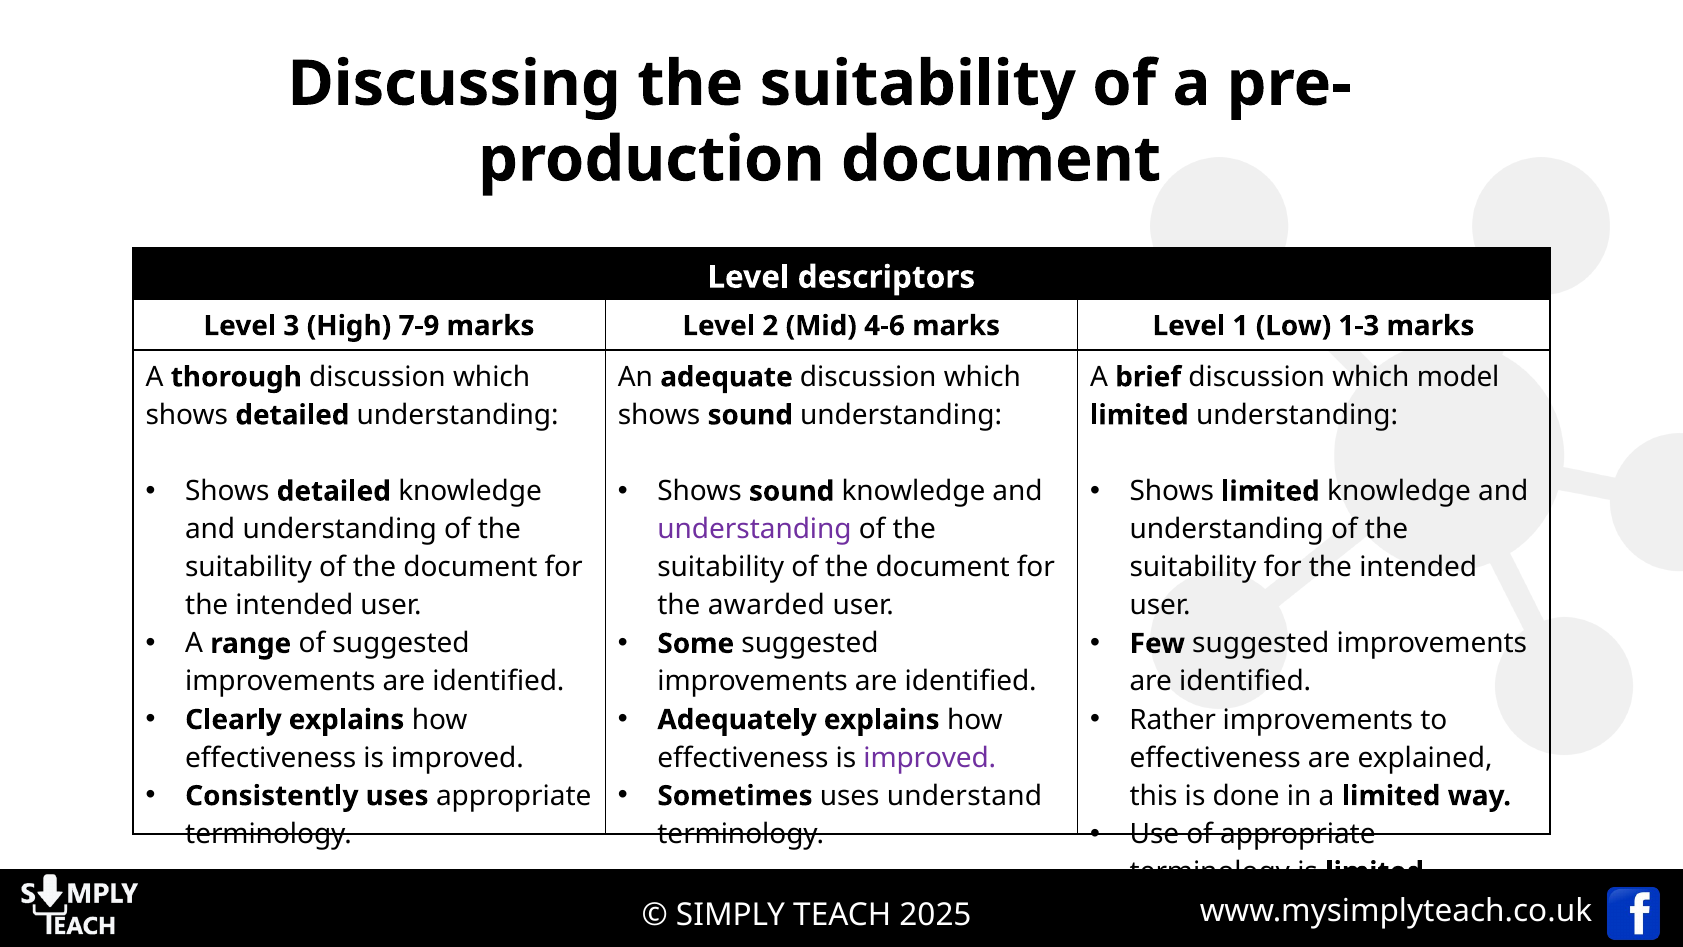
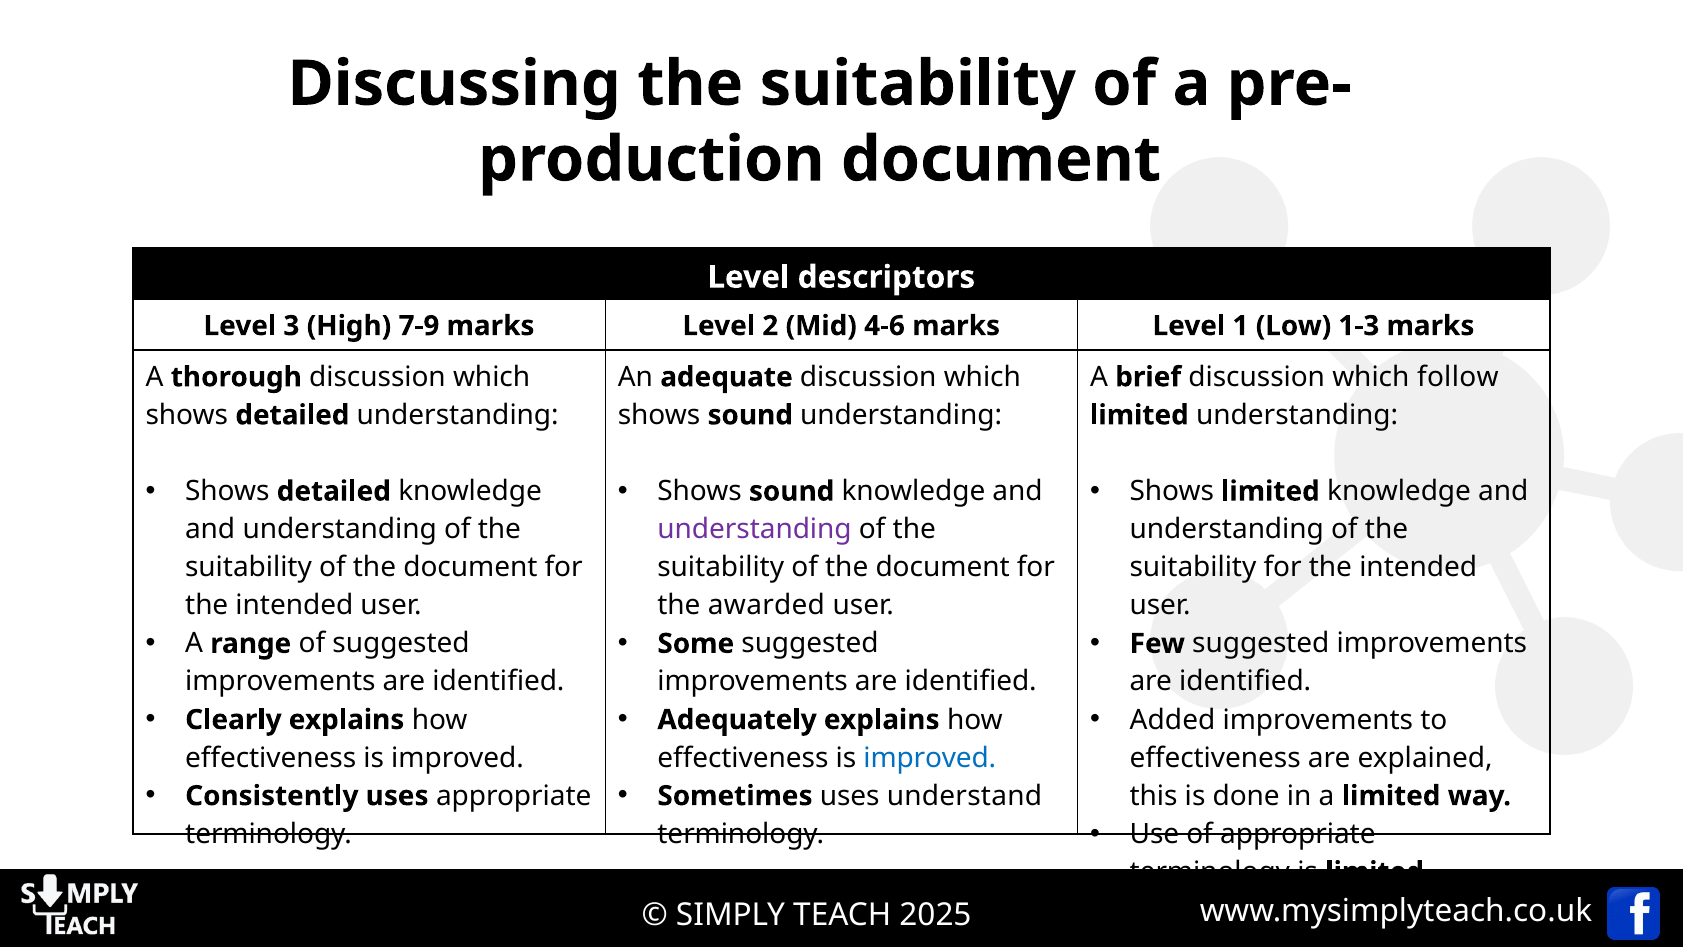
model: model -> follow (1458, 377)
Rather: Rather -> Added (1173, 720)
improved colour: purple -> blue (930, 758)
